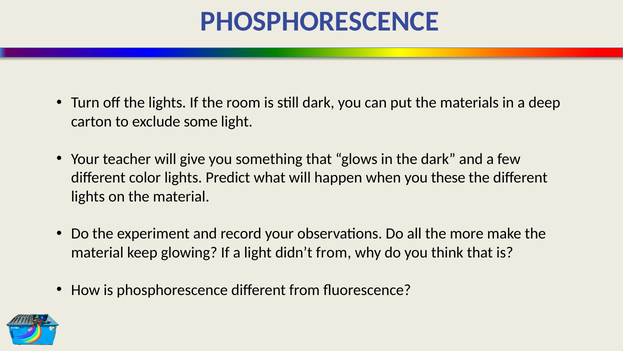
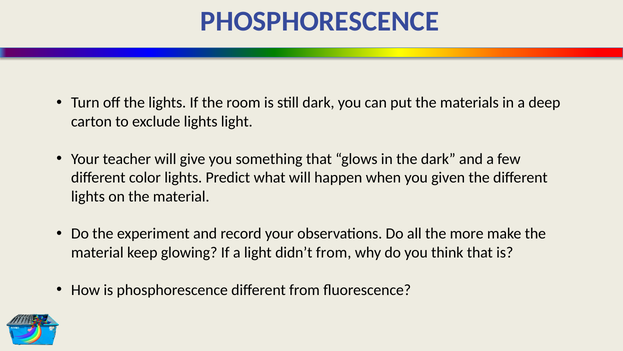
exclude some: some -> lights (201, 121)
these: these -> given (448, 177)
